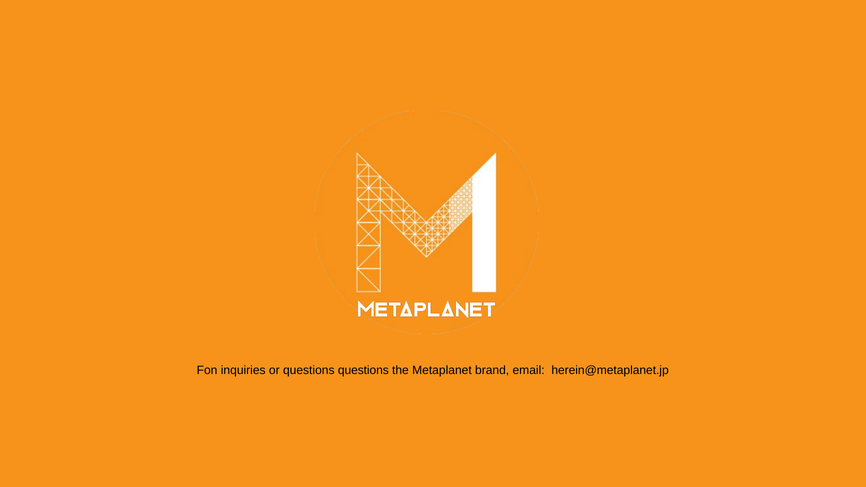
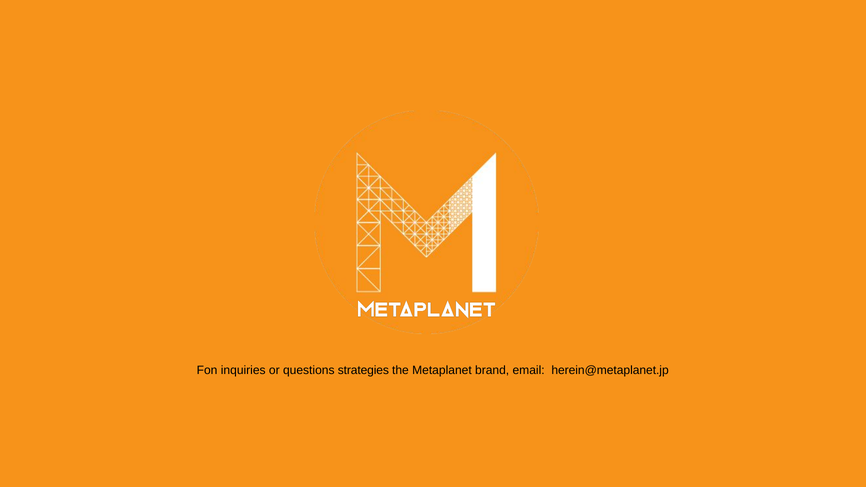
questions questions: questions -> strategies (363, 370)
